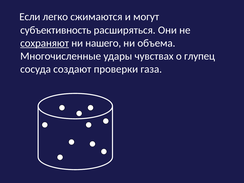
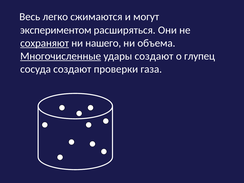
Если: Если -> Весь (30, 17)
субъективность: субъективность -> экспериментом (56, 30)
Многочисленные underline: none -> present (61, 56)
удары чувствах: чувствах -> создают (154, 56)
